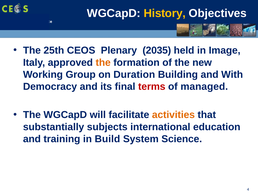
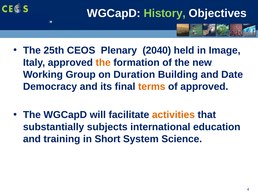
History colour: yellow -> light green (165, 13)
2035: 2035 -> 2040 (157, 50)
With: With -> Date (232, 74)
terms colour: red -> orange (152, 86)
of managed: managed -> approved (204, 86)
Build: Build -> Short (108, 139)
